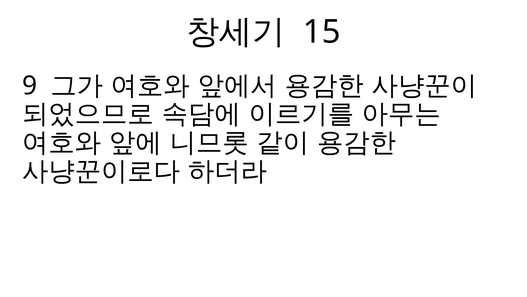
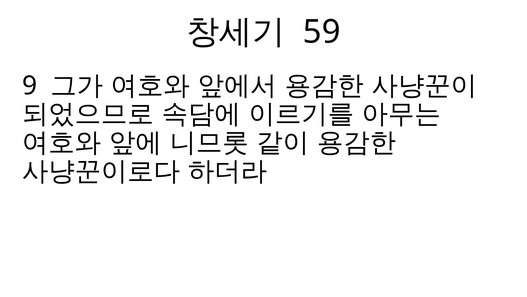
15: 15 -> 59 (322, 32)
